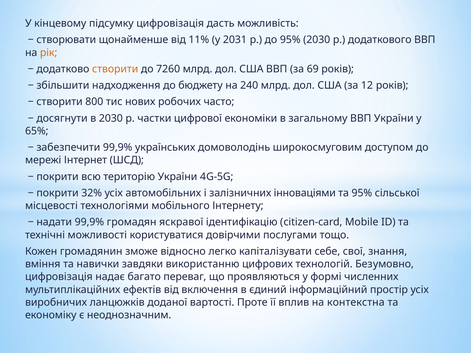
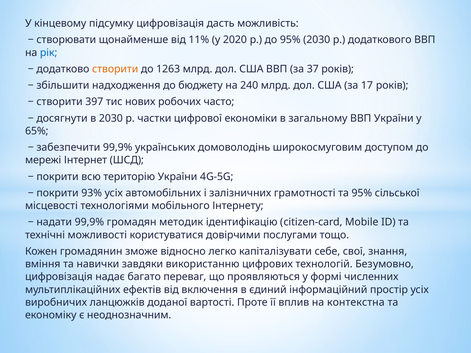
2031: 2031 -> 2020 (235, 40)
рік colour: orange -> blue (49, 53)
7260: 7260 -> 1263 (168, 69)
69: 69 -> 37 (313, 69)
12: 12 -> 17 (367, 85)
800: 800 -> 397 (94, 102)
32%: 32% -> 93% (92, 193)
інноваціями: інноваціями -> грамотності (305, 193)
яскравої: яскравої -> методик (181, 222)
